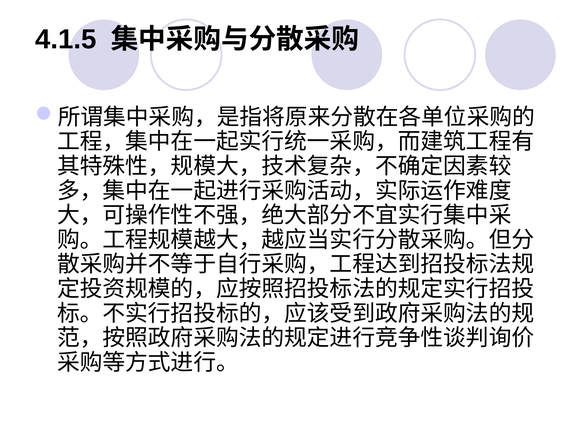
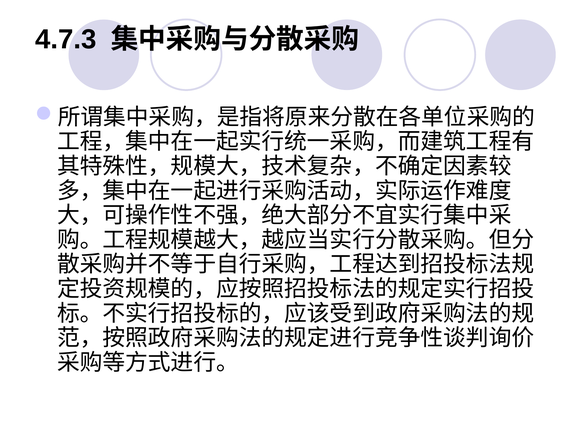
4.1.5: 4.1.5 -> 4.7.3 (66, 39)
